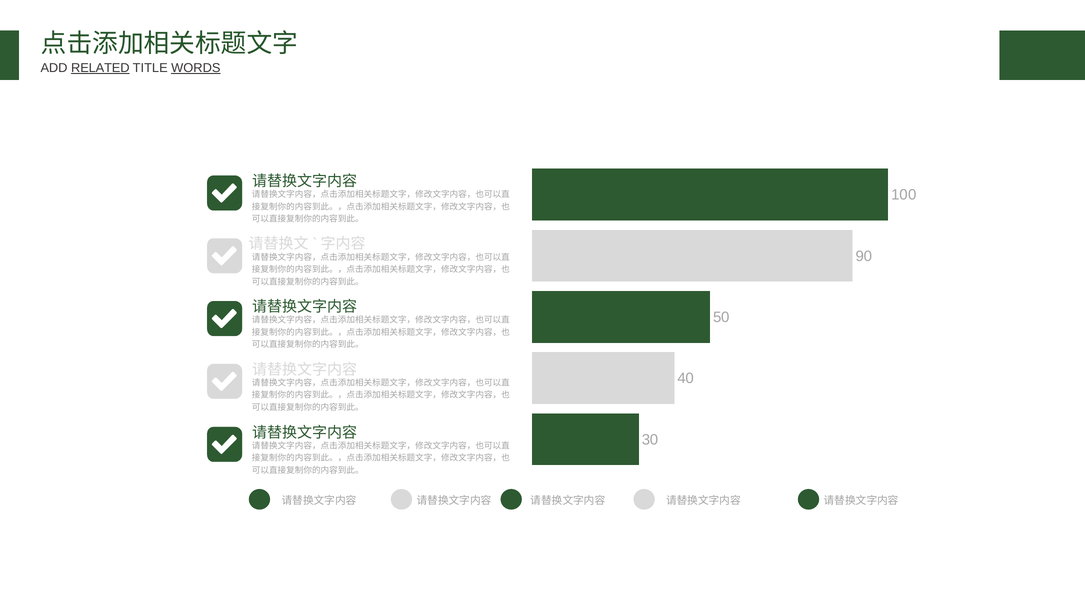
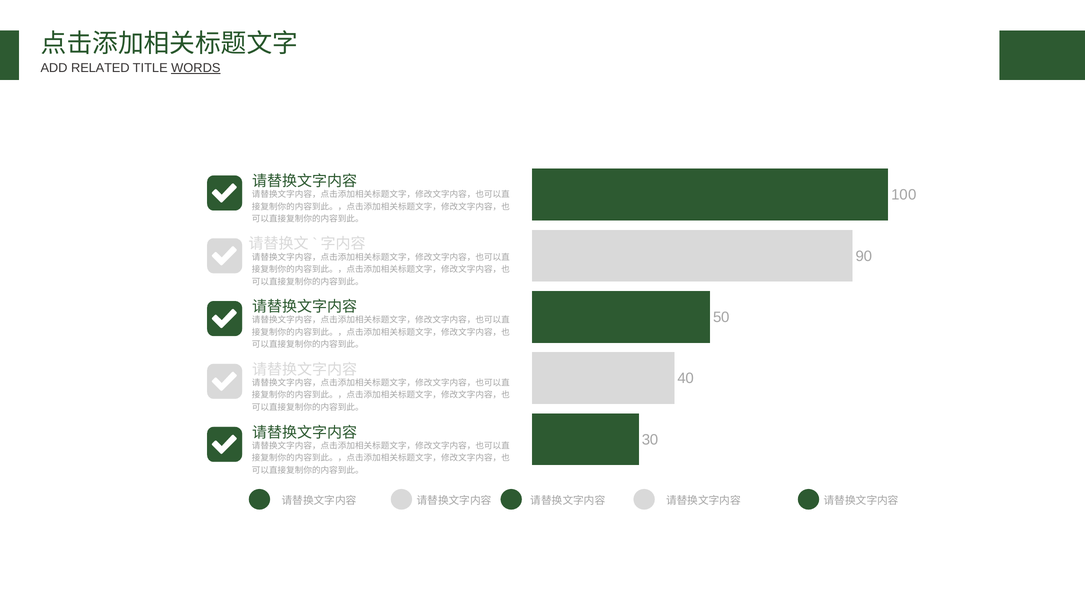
RELATED underline: present -> none (100, 68)
